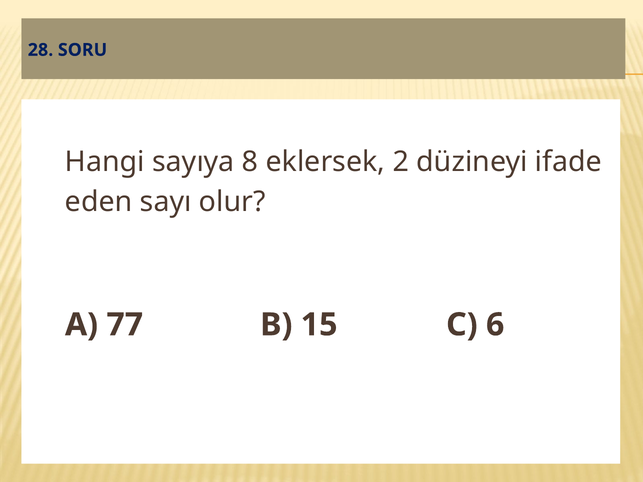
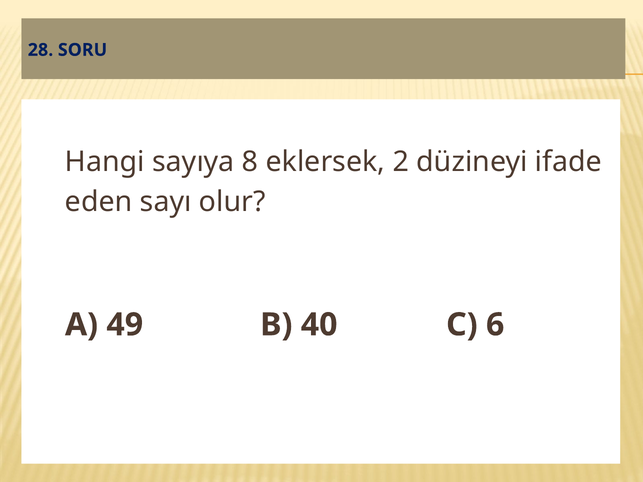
77: 77 -> 49 (125, 325)
15: 15 -> 40 (319, 325)
